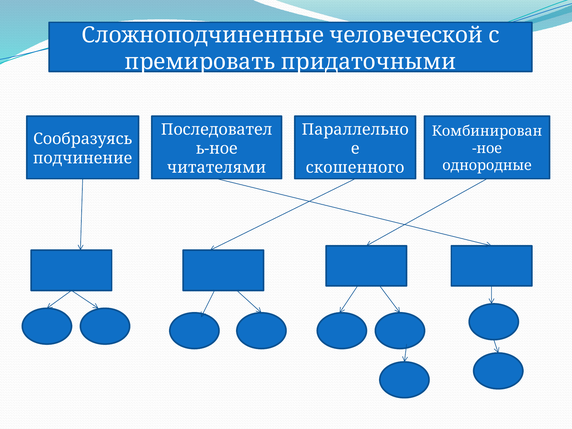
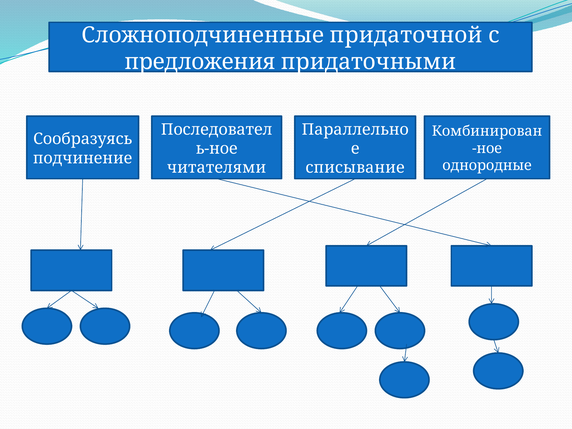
человеческой: человеческой -> придаточной (406, 35)
премировать: премировать -> предложения (200, 62)
скошенного: скошенного -> списывание (355, 168)
